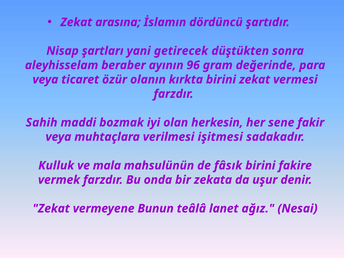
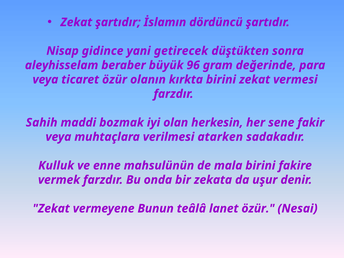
Zekat arasına: arasına -> şartıdır (118, 22)
şartları: şartları -> gidince (103, 51)
ayının: ayının -> büyük (166, 65)
işitmesi: işitmesi -> atarken (220, 137)
mala: mala -> enne (107, 166)
fâsık: fâsık -> mala (228, 166)
lanet ağız: ağız -> özür (258, 209)
